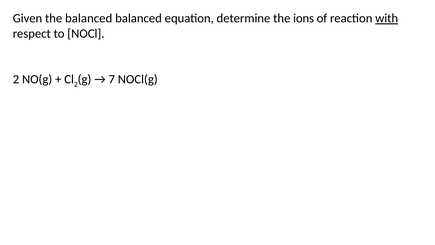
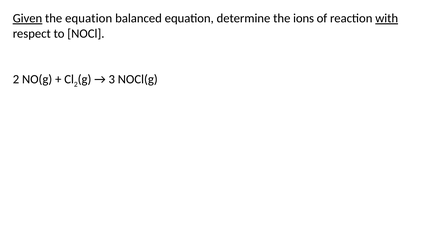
Given underline: none -> present (27, 18)
the balanced: balanced -> equation (89, 18)
7: 7 -> 3 (112, 79)
